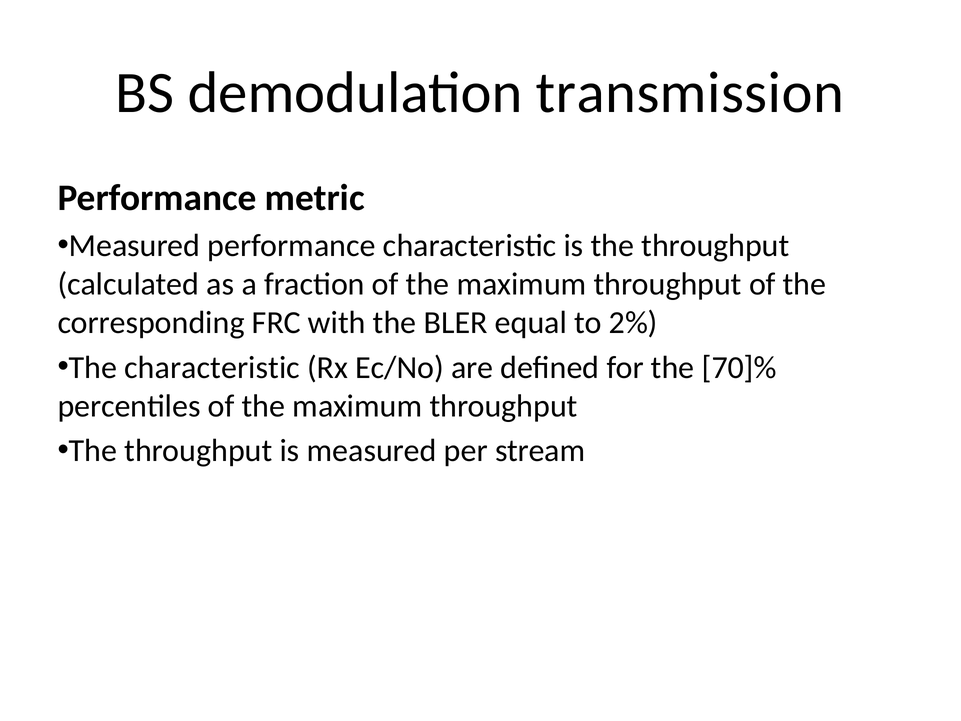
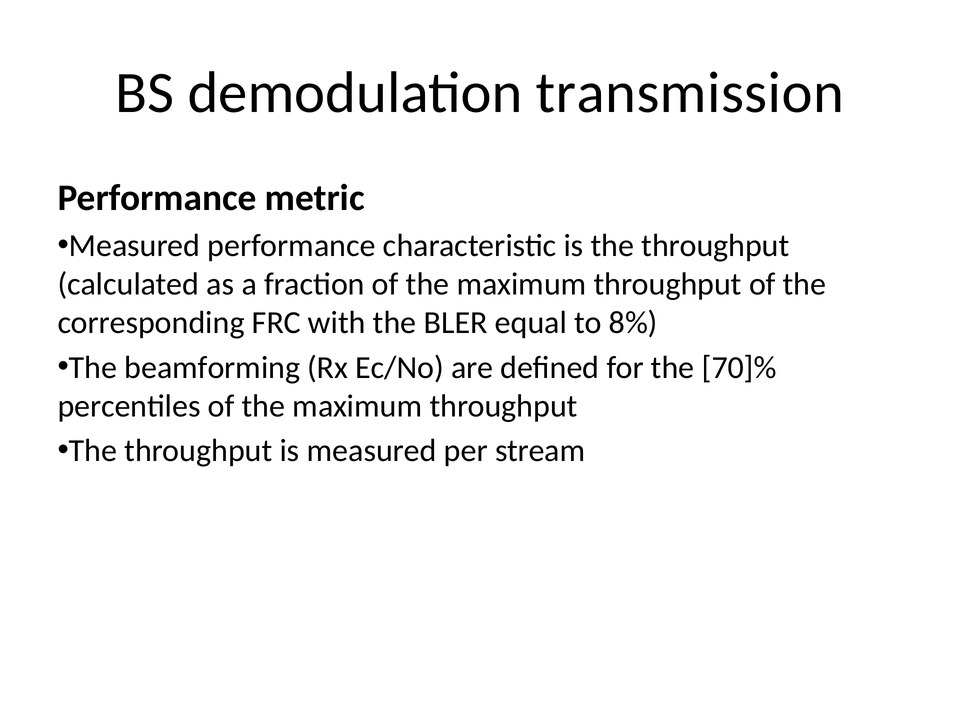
2%: 2% -> 8% (633, 323)
The characteristic: characteristic -> beamforming (212, 367)
